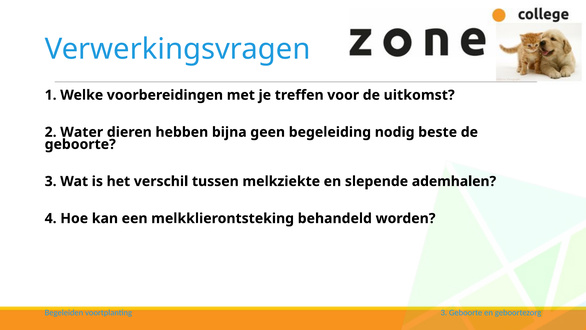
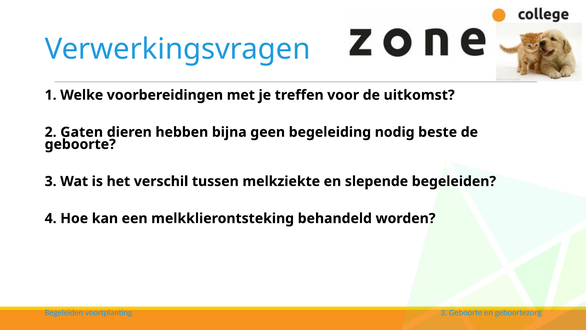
Water: Water -> Gaten (82, 132)
slepende ademhalen: ademhalen -> begeleiden (454, 181)
